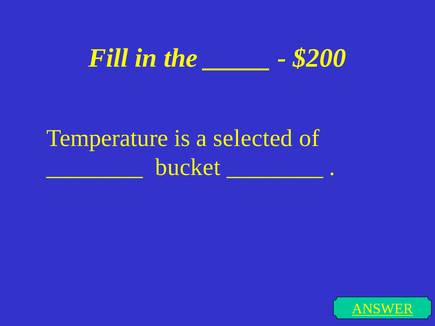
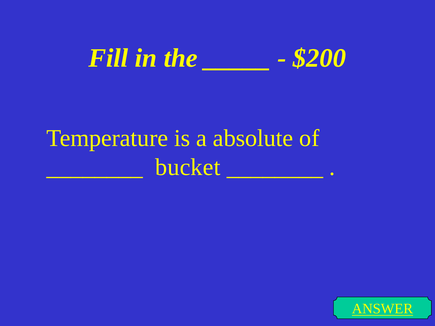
selected: selected -> absolute (253, 138)
